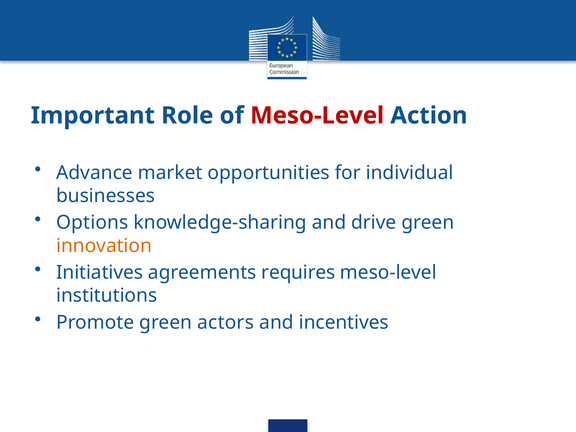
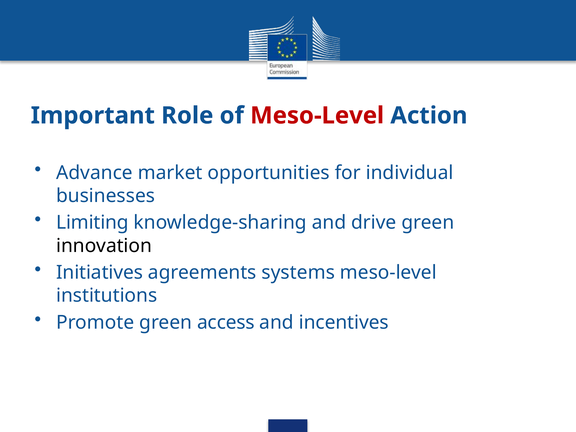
Options: Options -> Limiting (92, 223)
innovation colour: orange -> black (104, 246)
requires: requires -> systems (298, 273)
actors: actors -> access (226, 322)
